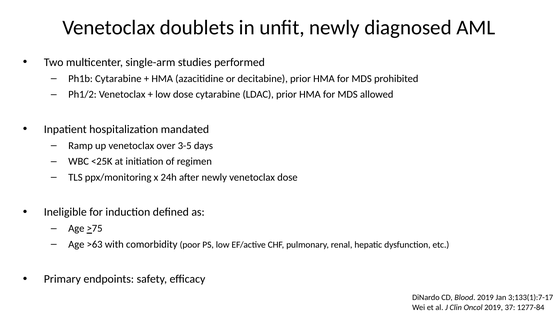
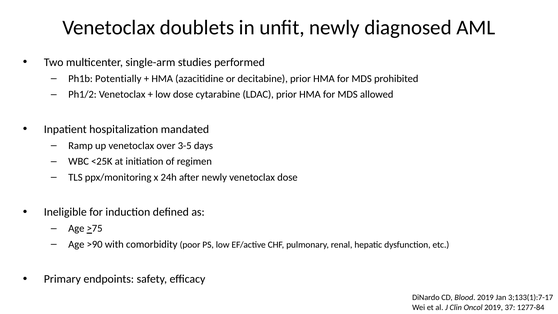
Ph1b Cytarabine: Cytarabine -> Potentially (118, 79)
>63: >63 -> >90 (95, 244)
